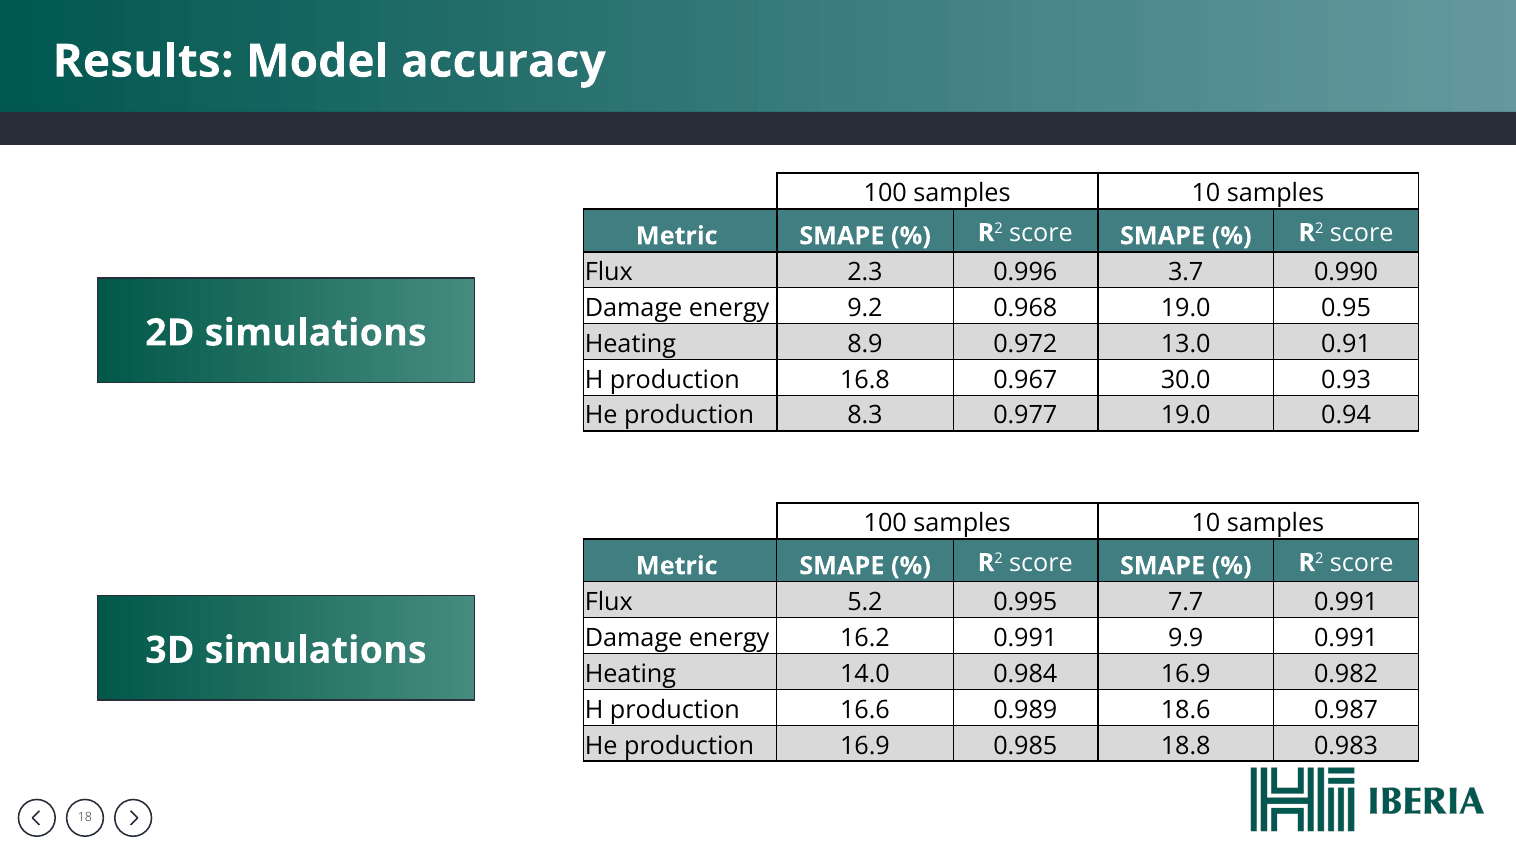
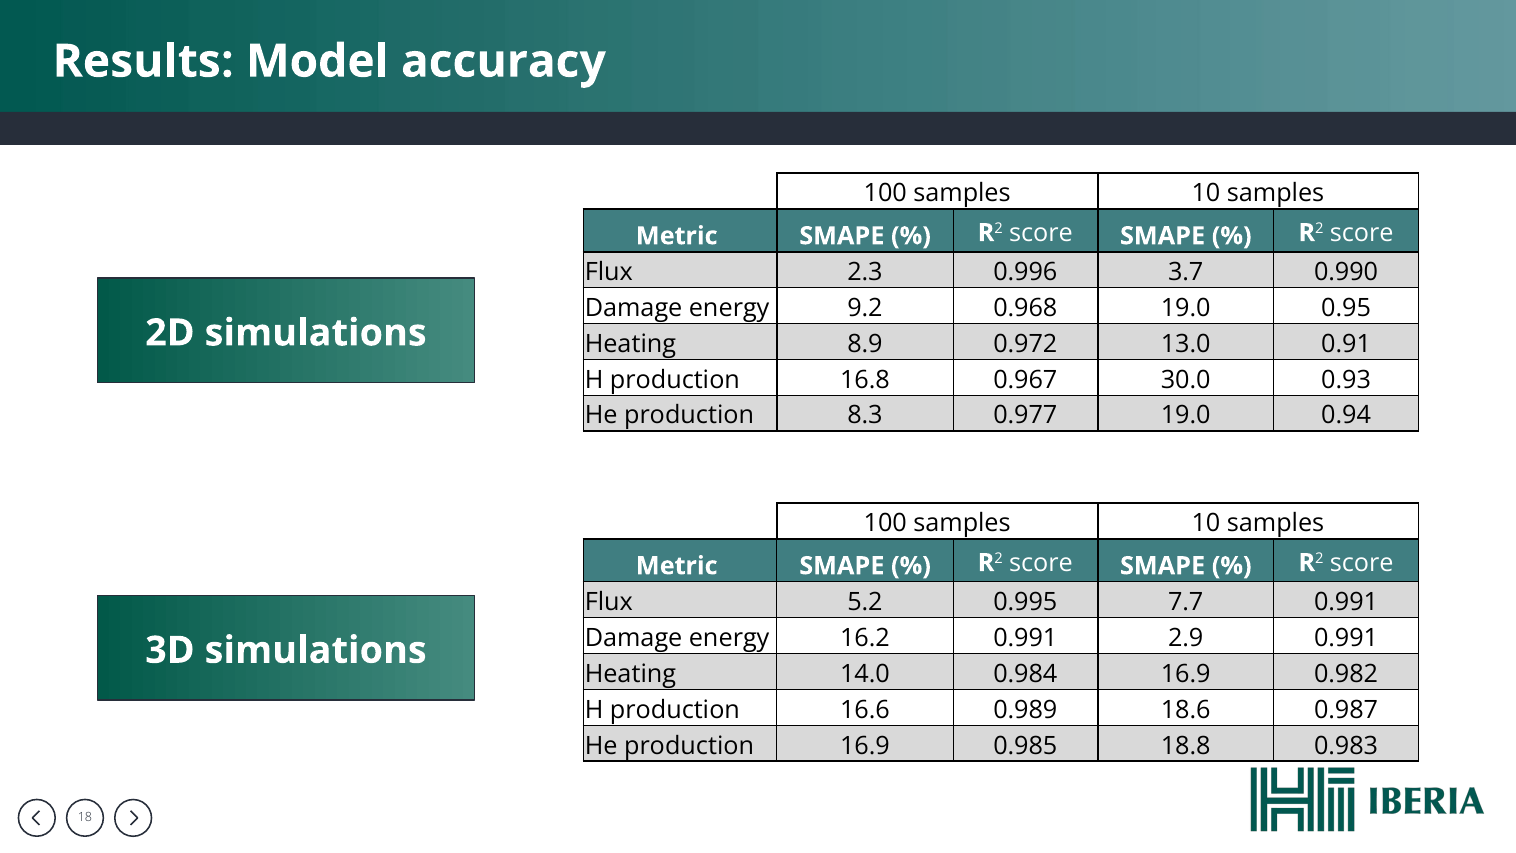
9.9: 9.9 -> 2.9 (1186, 638)
